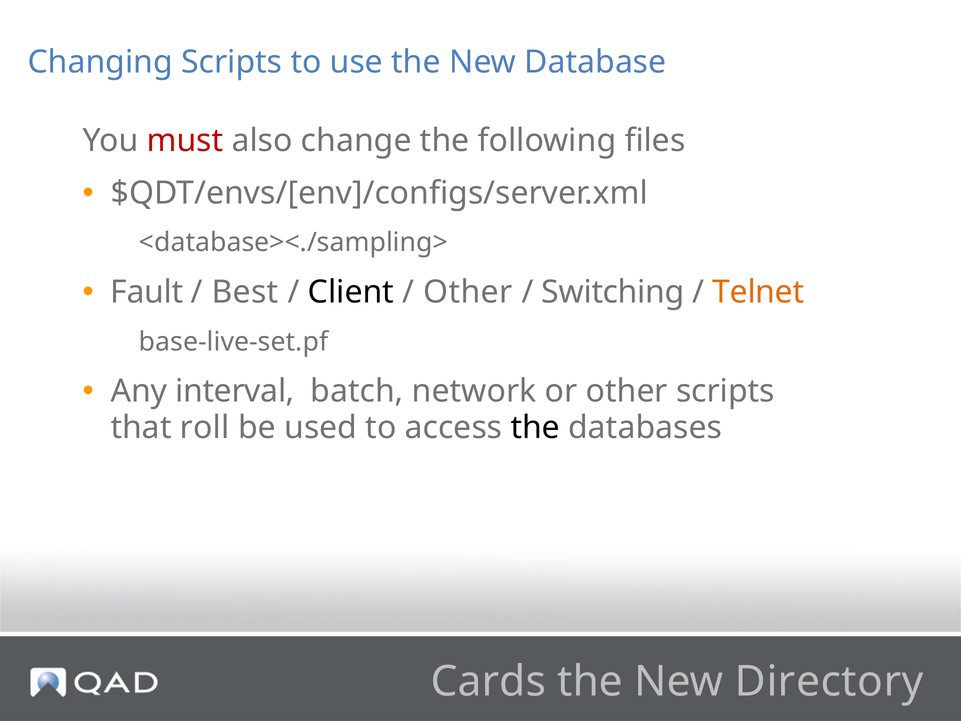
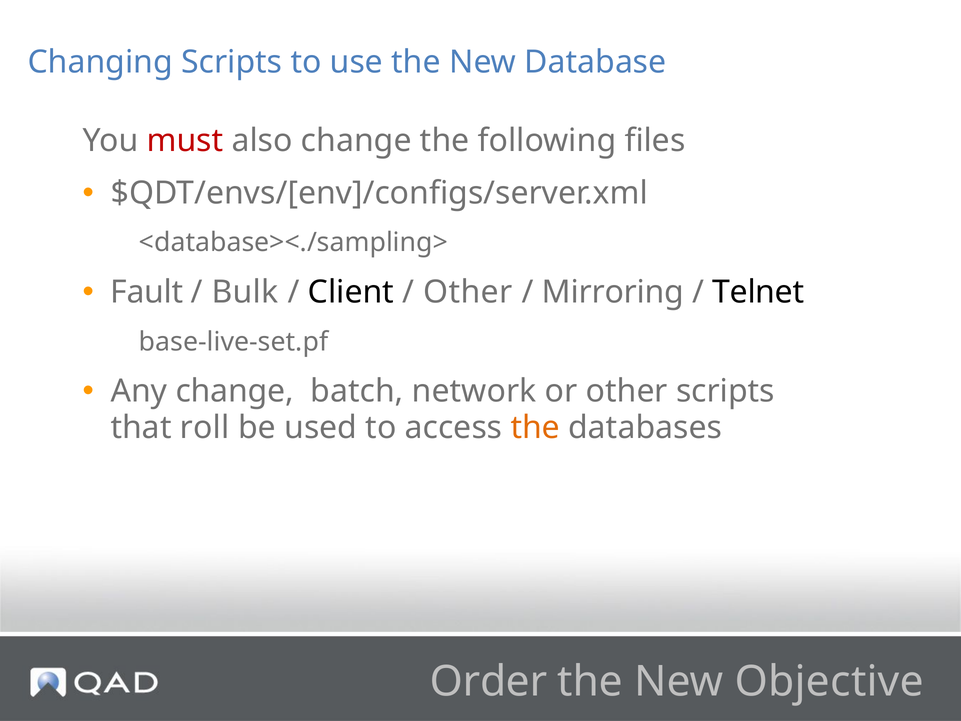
Best: Best -> Bulk (245, 292)
Switching: Switching -> Mirroring (613, 292)
Telnet colour: orange -> black (758, 292)
Any interval: interval -> change (235, 391)
the colour: black -> orange (535, 428)
Cards: Cards -> Order (489, 681)
Directory: Directory -> Objective (829, 681)
